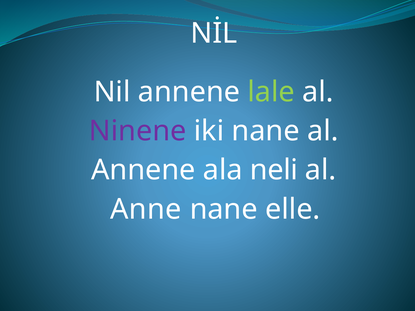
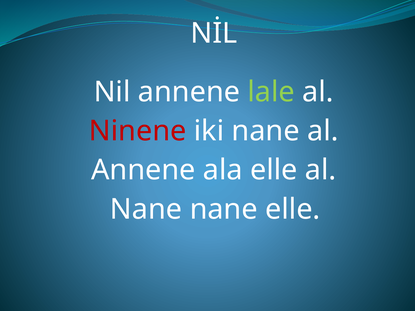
Ninene colour: purple -> red (138, 131)
ala neli: neli -> elle (274, 170)
Anne: Anne -> Nane (146, 209)
